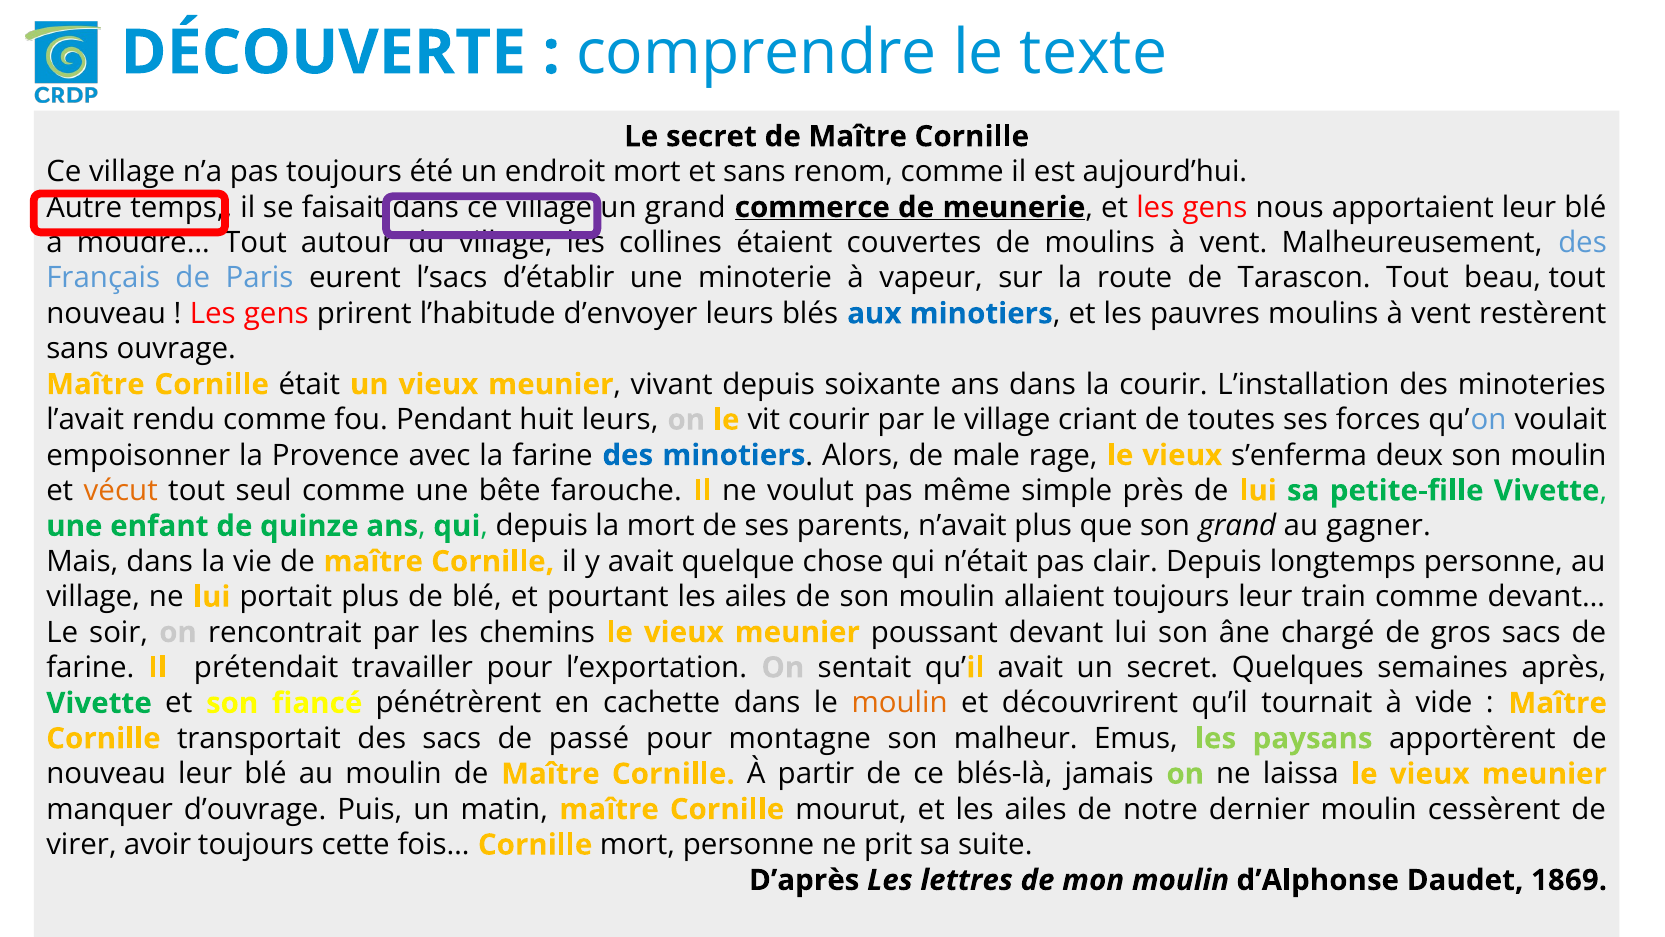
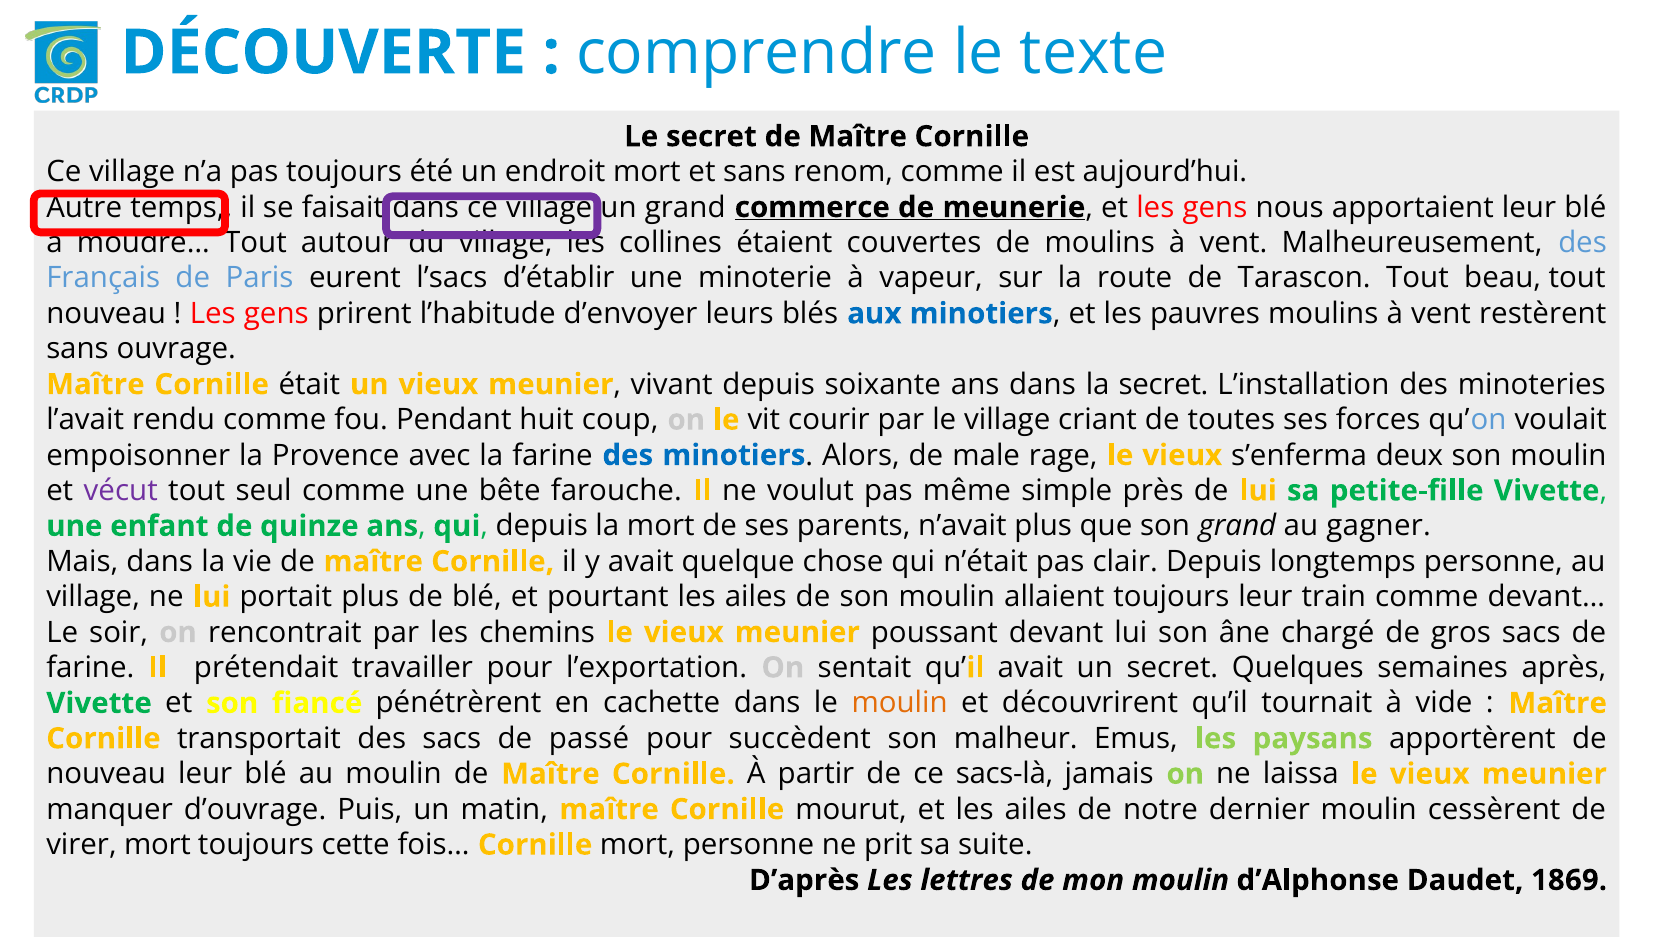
la courir: courir -> secret (1164, 384)
huit leurs: leurs -> coup (620, 420)
vécut colour: orange -> purple (121, 490)
montagne: montagne -> succèdent (800, 738)
blés-là: blés-là -> sacs-là (1005, 774)
virer avoir: avoir -> mort (158, 844)
